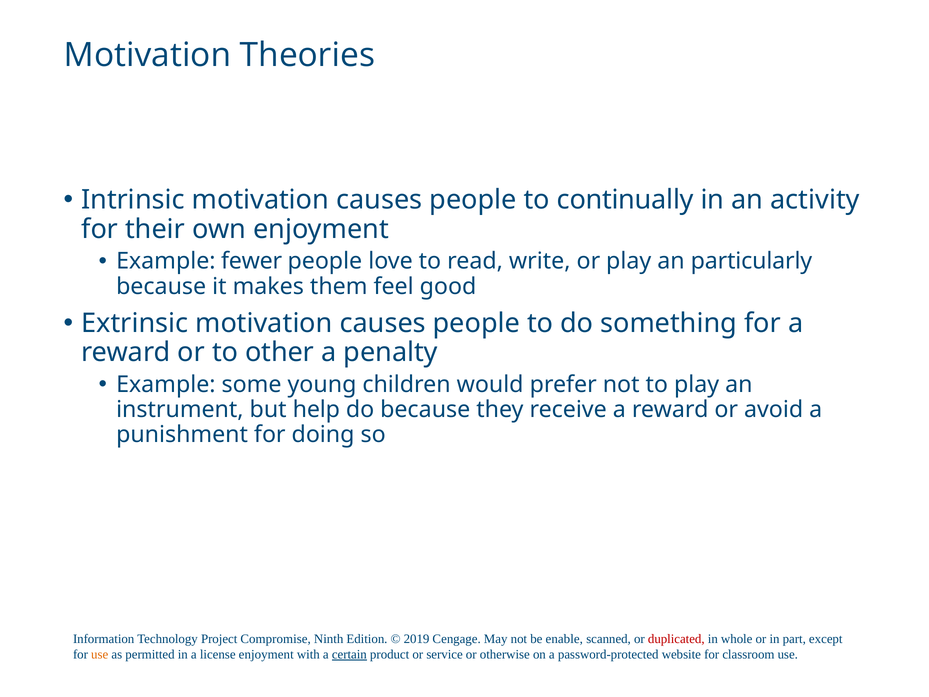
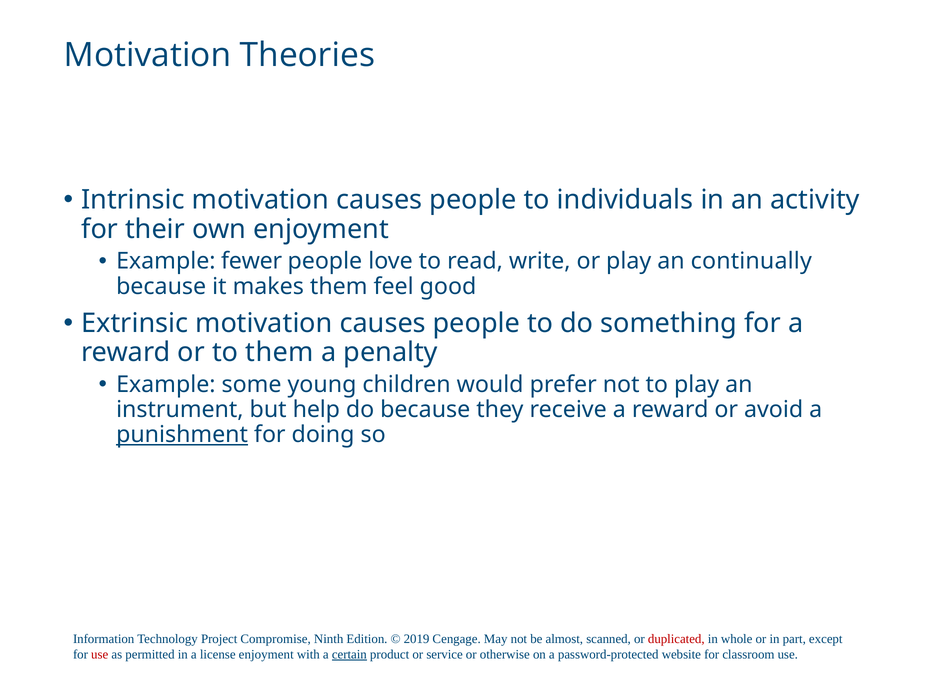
continually: continually -> individuals (625, 200)
particularly: particularly -> continually (751, 261)
to other: other -> them (279, 352)
punishment underline: none -> present (182, 435)
enable: enable -> almost (564, 639)
use colour: orange -> red (100, 654)
